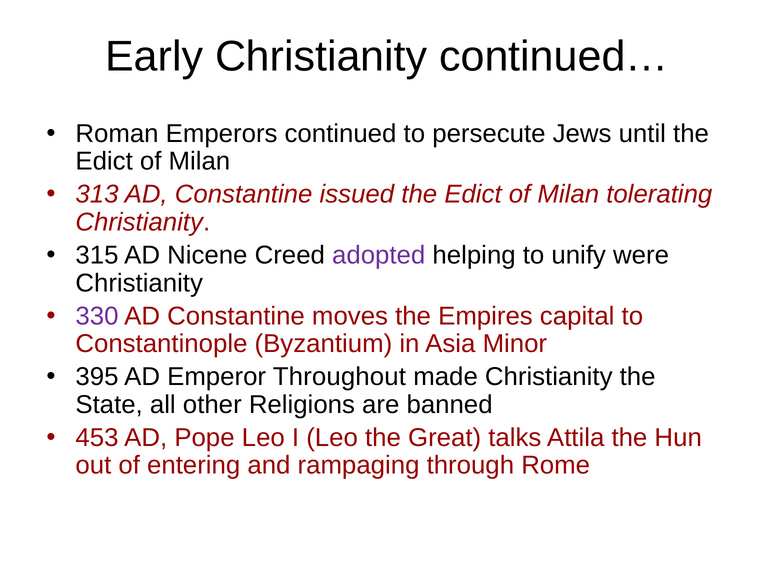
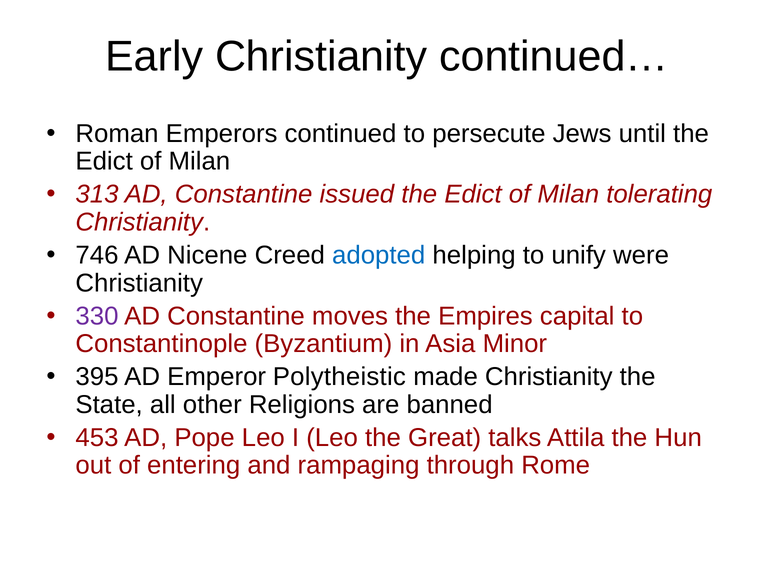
315: 315 -> 746 (97, 255)
adopted colour: purple -> blue (379, 255)
Throughout: Throughout -> Polytheistic (339, 377)
